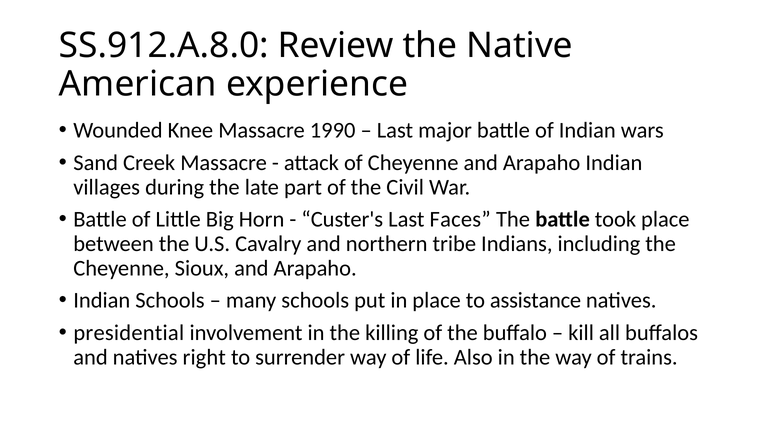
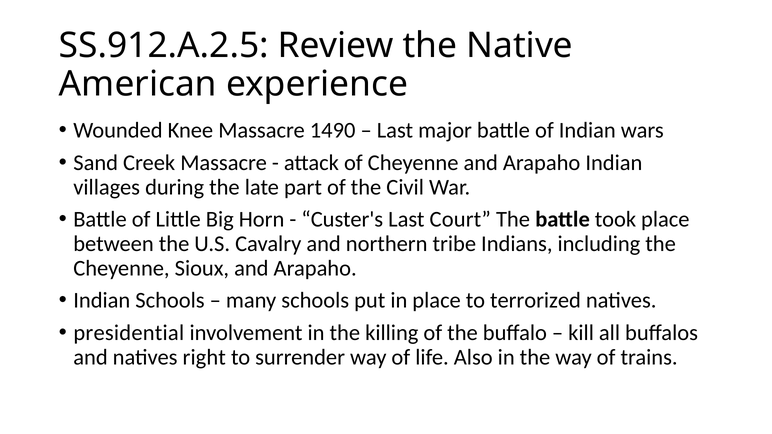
SS.912.A.8.0: SS.912.A.8.0 -> SS.912.A.2.5 (164, 46)
1990: 1990 -> 1490 (333, 131)
Faces: Faces -> Court (460, 220)
assistance: assistance -> terrorized (535, 301)
